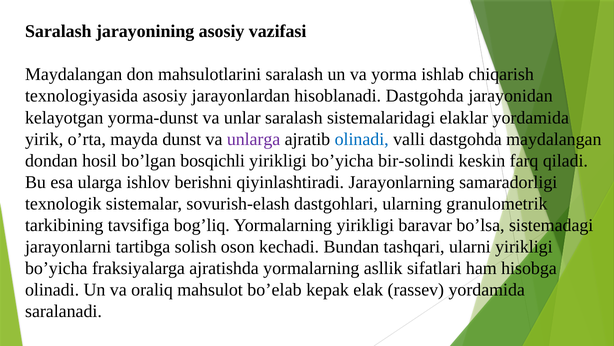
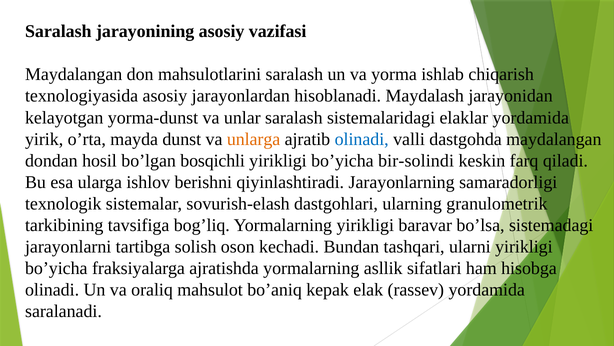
hisoblanadi Dastgohda: Dastgohda -> Mаydаlаsh (425, 96)
unlarga colour: purple -> orange (254, 139)
bo’elаb: bo’elаb -> bo’аniq (275, 289)
